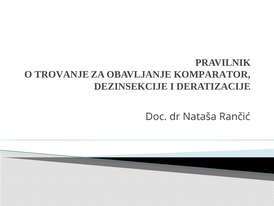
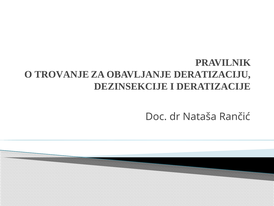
KOMPARATOR: KOMPARATOR -> DERATIZACIJU (212, 74)
